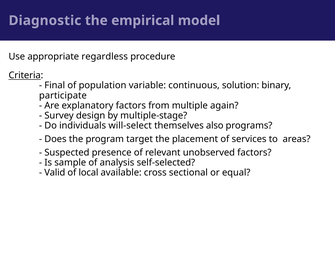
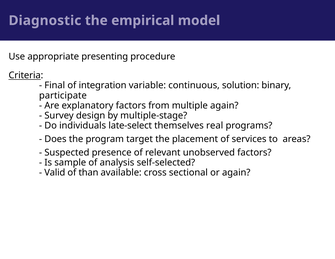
regardless: regardless -> presenting (105, 57)
population: population -> integration (103, 85)
will-select: will-select -> late-select (130, 126)
also: also -> real (215, 126)
local: local -> than (88, 172)
or equal: equal -> again (236, 172)
